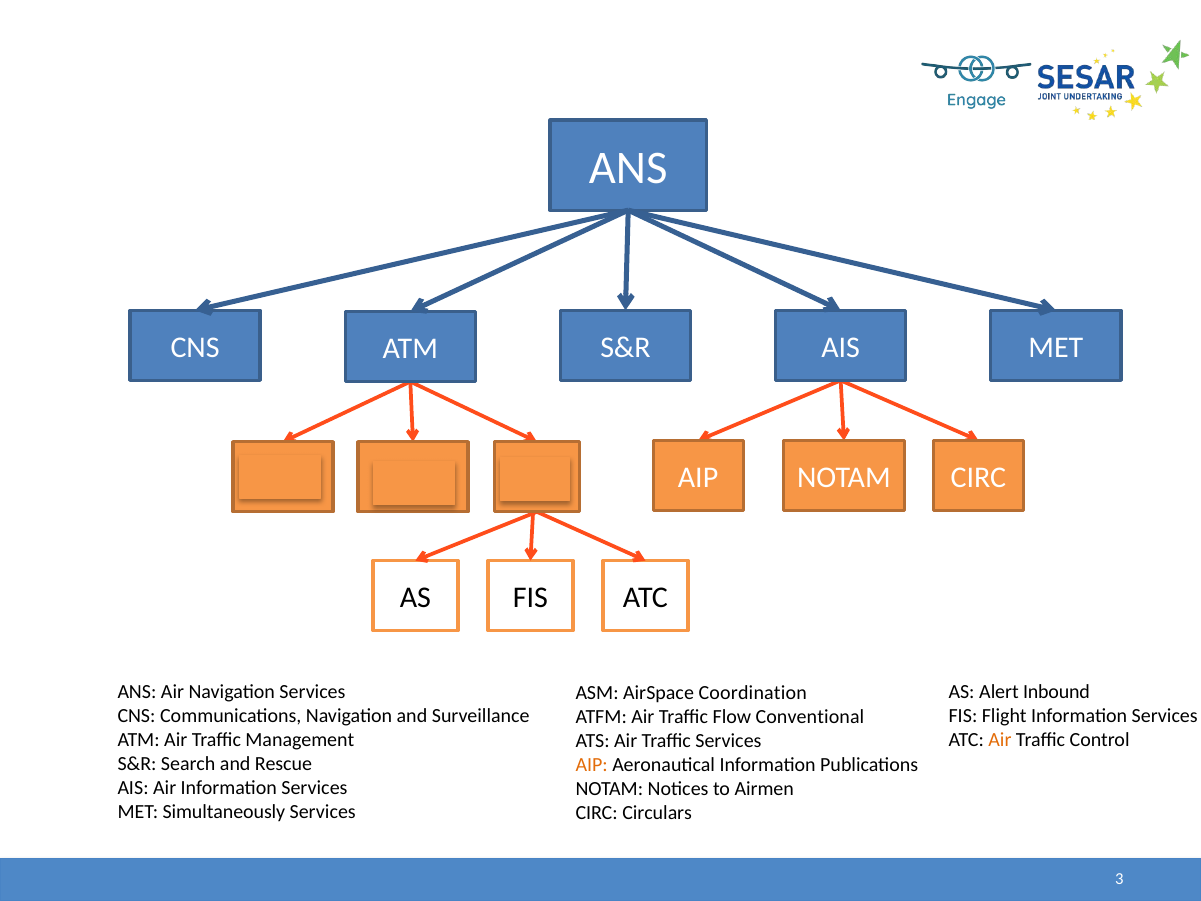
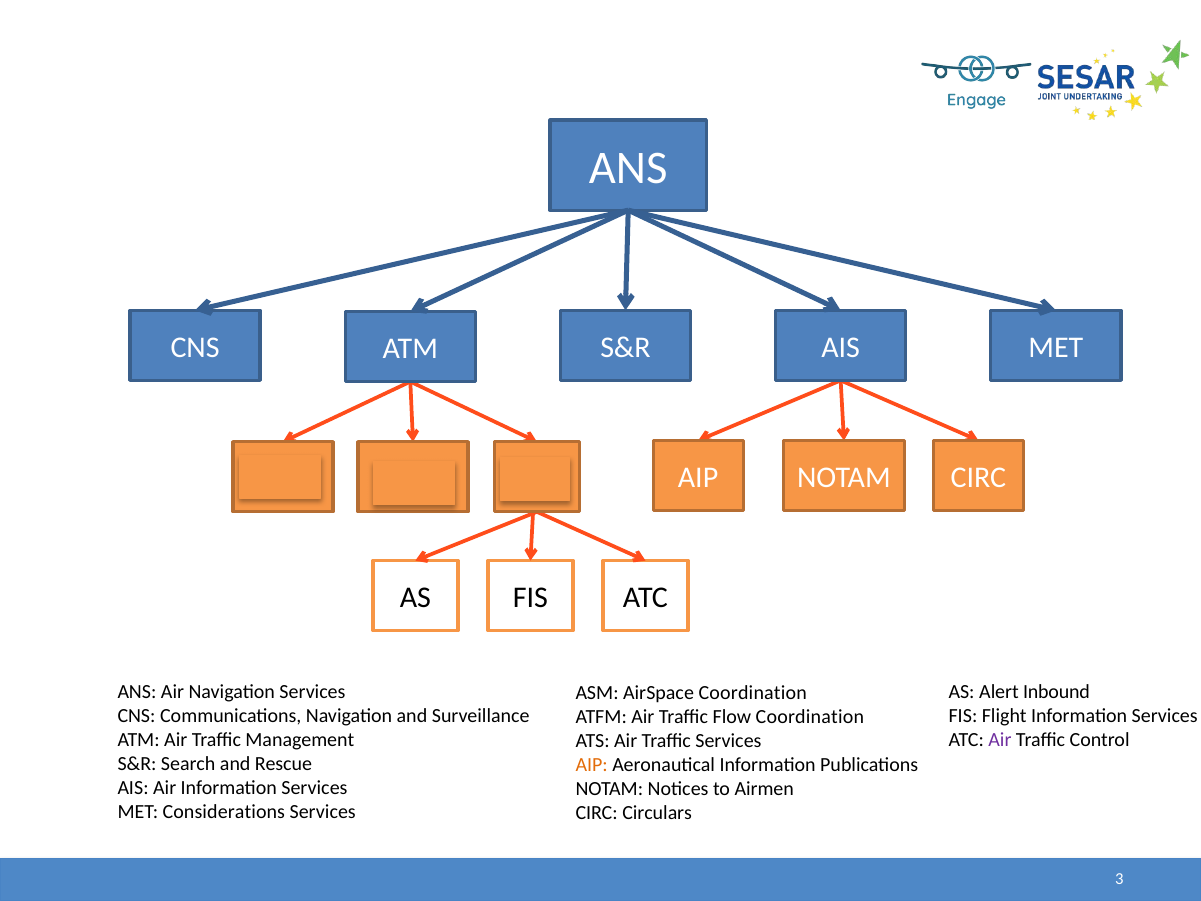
Flow Conventional: Conventional -> Coordination (810, 716)
Air colour: orange -> purple (1000, 740)
Simultaneously: Simultaneously -> Considerations (224, 812)
